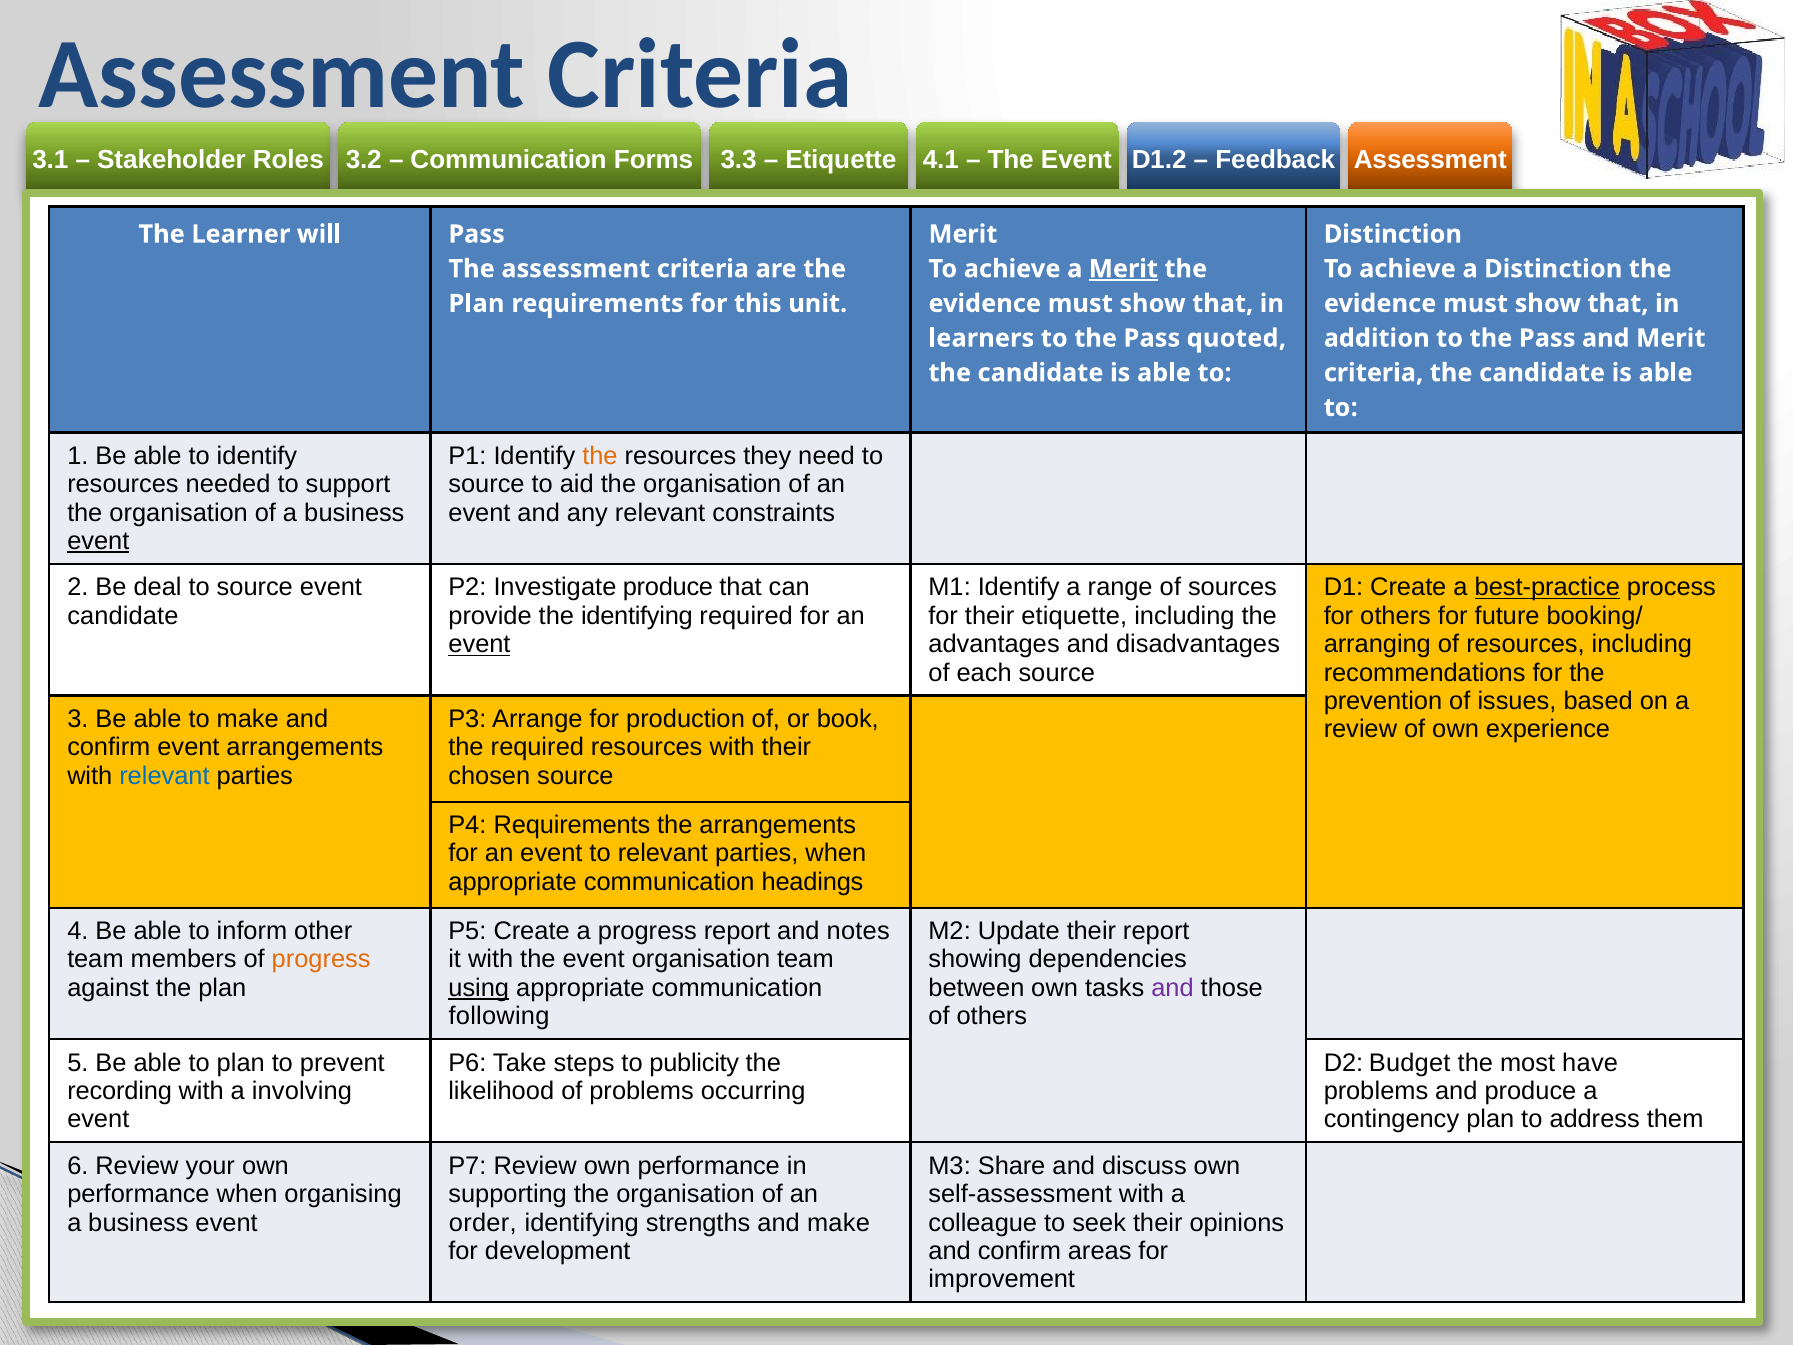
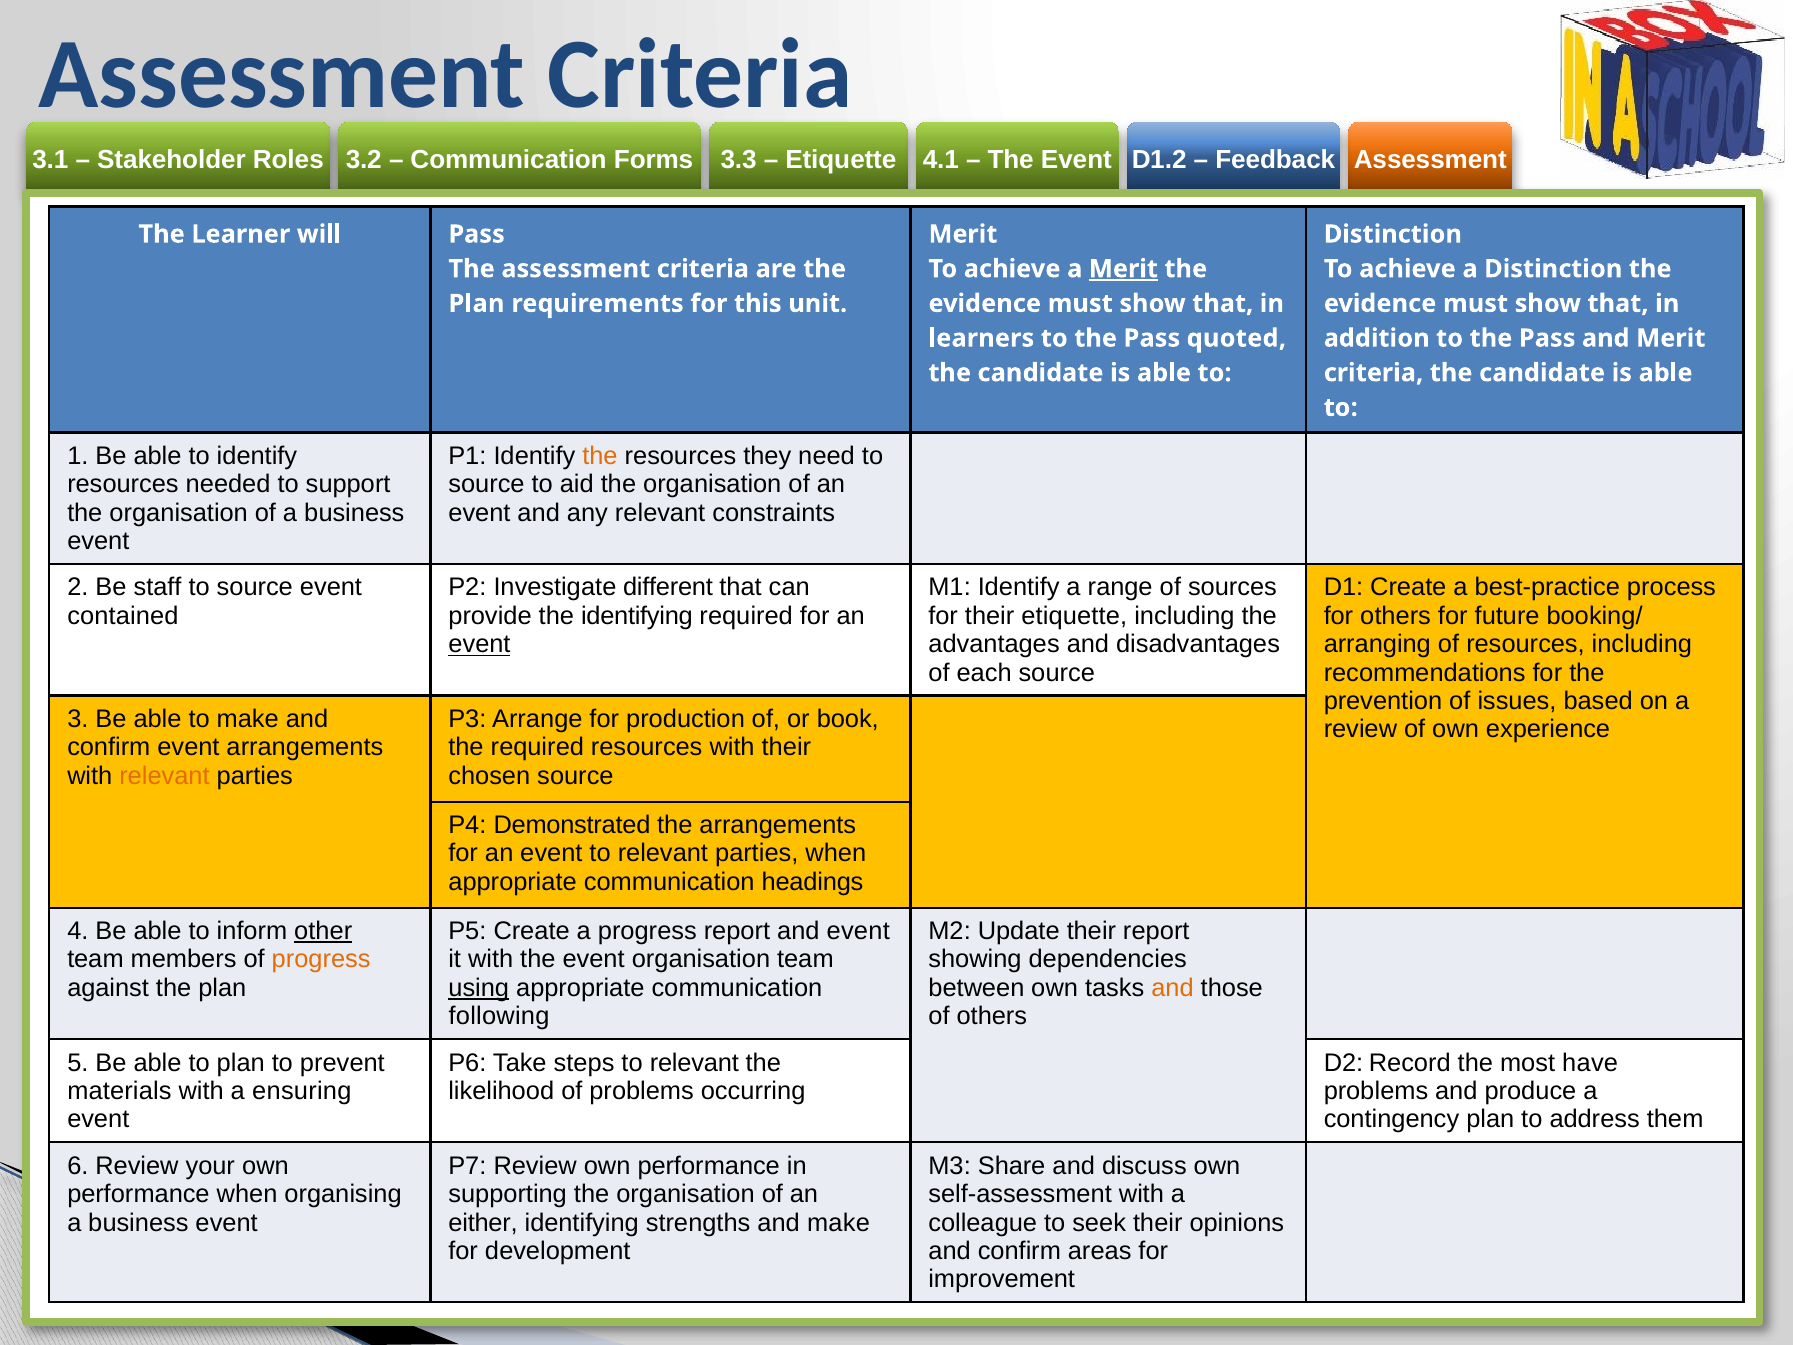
event underline: present -> none (98, 541)
deal: deal -> staff (158, 587)
Investigate produce: produce -> different (668, 587)
best-practice underline: present -> none (1547, 587)
candidate: candidate -> contained (123, 616)
relevant colour: blue -> orange (164, 776)
P4 Requirements: Requirements -> Demonstrated (572, 825)
other underline: none -> present (323, 931)
and notes: notes -> event (858, 931)
and colour: purple -> orange (1173, 988)
steps to publicity: publicity -> relevant (694, 1063)
Budget: Budget -> Record (1410, 1063)
recording: recording -> materials (119, 1091)
involving: involving -> ensuring (302, 1091)
order: order -> either (483, 1222)
